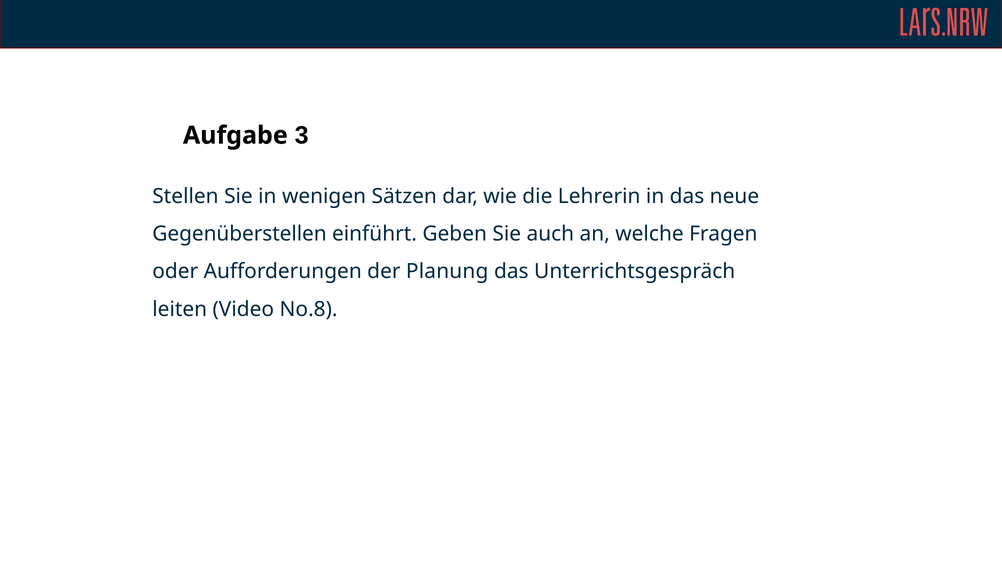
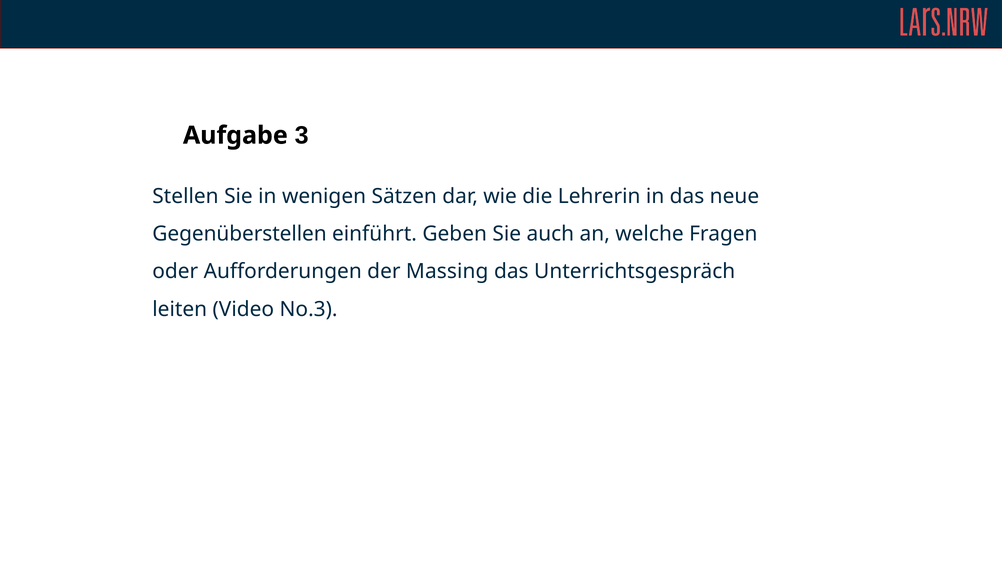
Planung: Planung -> Massing (447, 271)
No.8: No.8 -> No.3 (309, 309)
